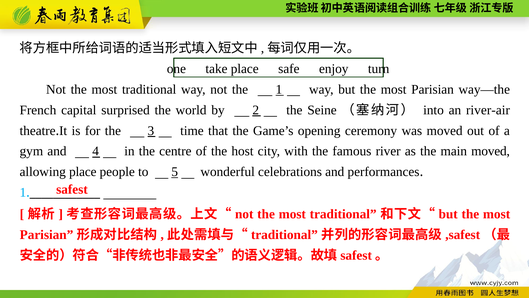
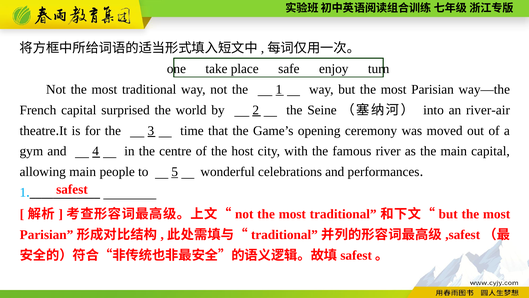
main moved: moved -> capital (490, 151)
allowing place: place -> main (83, 172)
